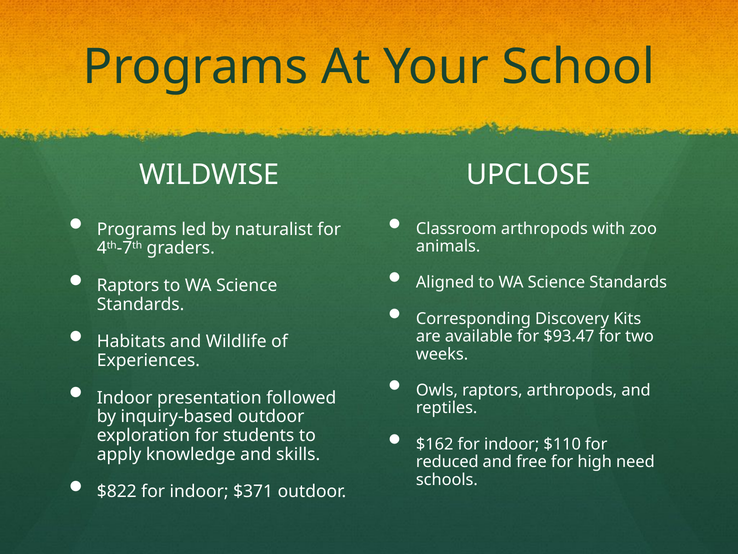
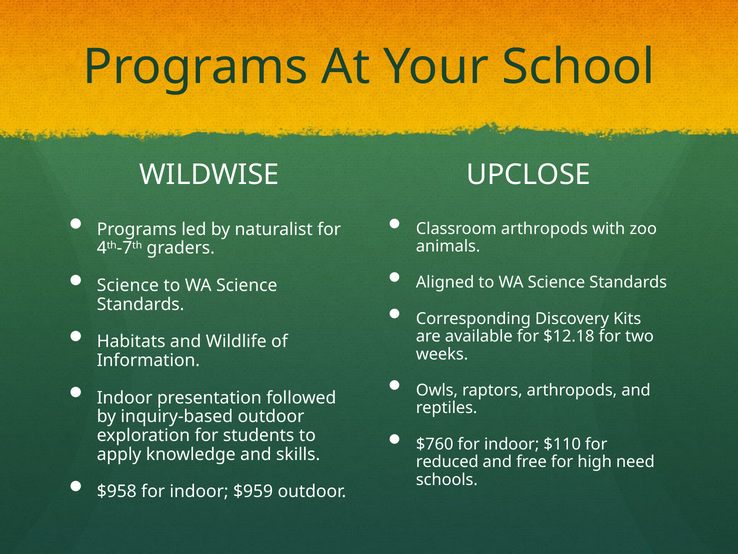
Raptors: Raptors -> Science (128, 285)
$93.47: $93.47 -> $12.18 (569, 336)
Experiences: Experiences -> Information (148, 360)
$162: $162 -> $760 (435, 444)
$822: $822 -> $958 (117, 491)
$371: $371 -> $959 (253, 491)
